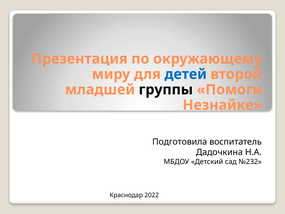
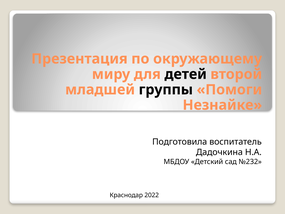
детей colour: blue -> black (186, 74)
